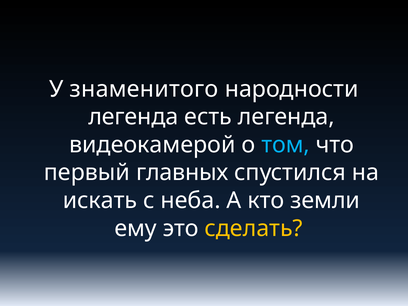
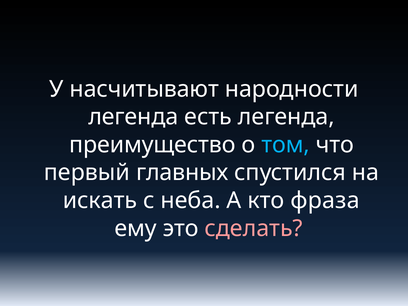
знаменитого: знаменитого -> насчитывают (144, 89)
видеокамерой: видеокамерой -> преимущество (152, 145)
земли: земли -> фраза (325, 200)
сделать colour: yellow -> pink (254, 228)
